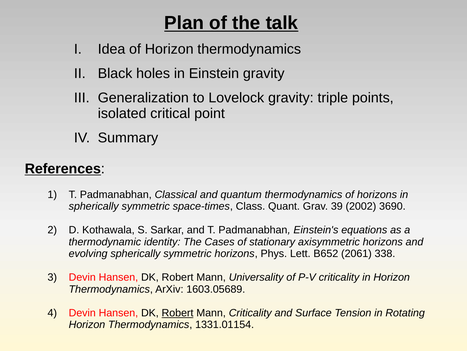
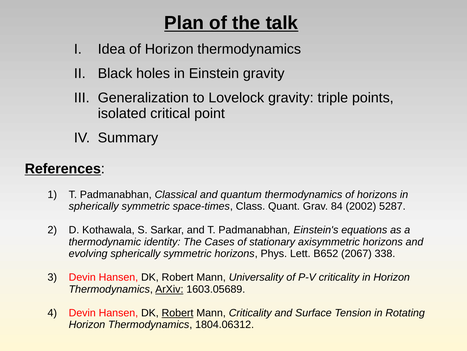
39: 39 -> 84 (337, 206)
3690: 3690 -> 5287 (392, 206)
2061: 2061 -> 2067 (356, 253)
ArXiv underline: none -> present (169, 289)
1331.01154: 1331.01154 -> 1804.06312 (225, 324)
